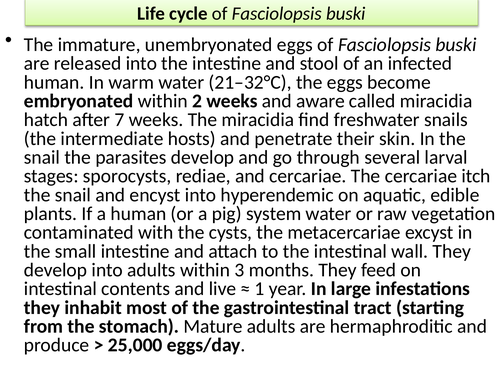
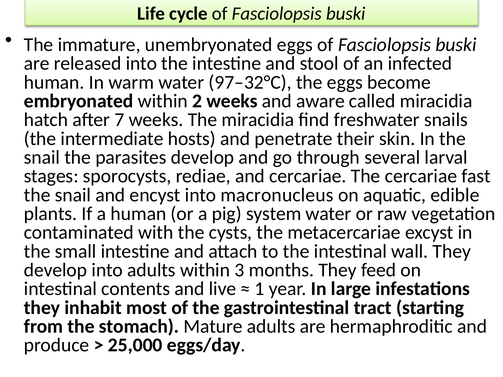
21–32°C: 21–32°C -> 97–32°C (250, 82)
itch: itch -> fast (476, 176)
hyperendemic: hyperendemic -> macronucleus (277, 195)
